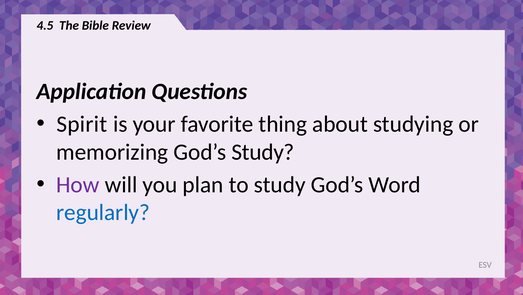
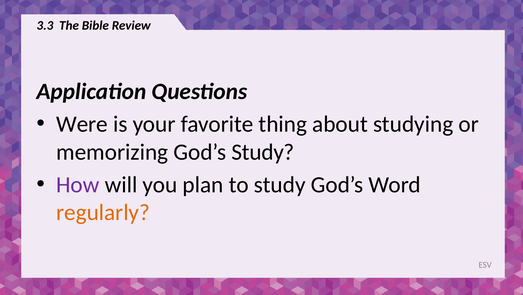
4.5: 4.5 -> 3.3 (45, 25)
Spirit: Spirit -> Were (82, 124)
regularly colour: blue -> orange (103, 213)
